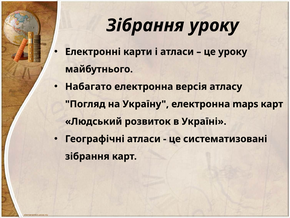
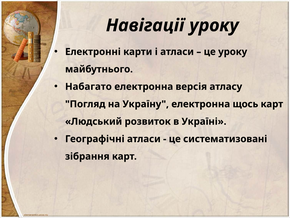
Зібрання: Зібрання -> Навігації (145, 25)
maps: maps -> щось (245, 104)
